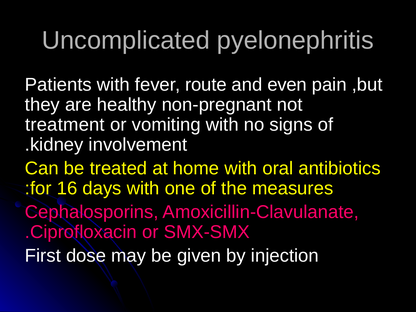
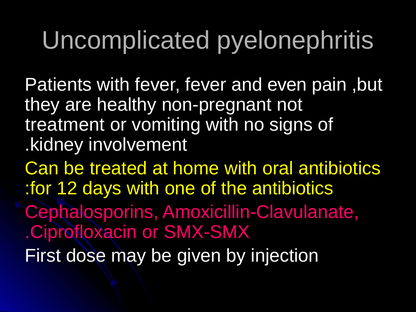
fever route: route -> fever (206, 85)
16: 16 -> 12 (67, 188)
the measures: measures -> antibiotics (293, 188)
